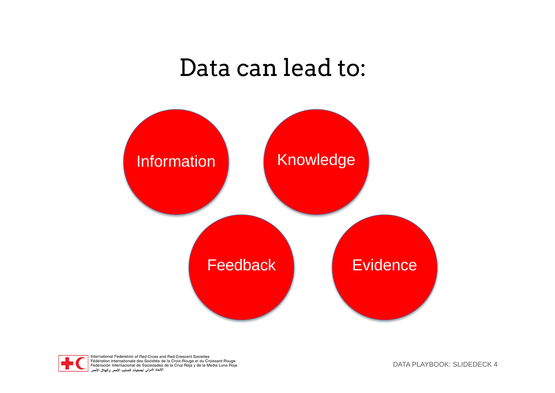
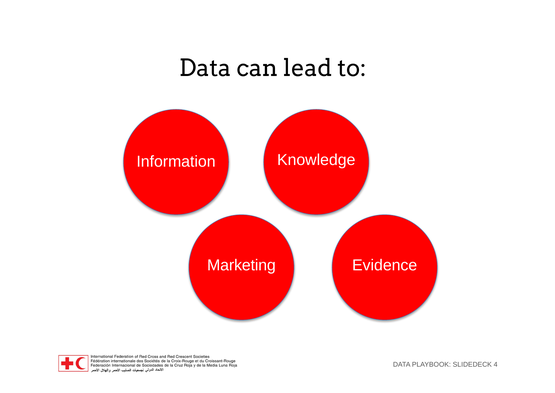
Feedback: Feedback -> Marketing (241, 265)
